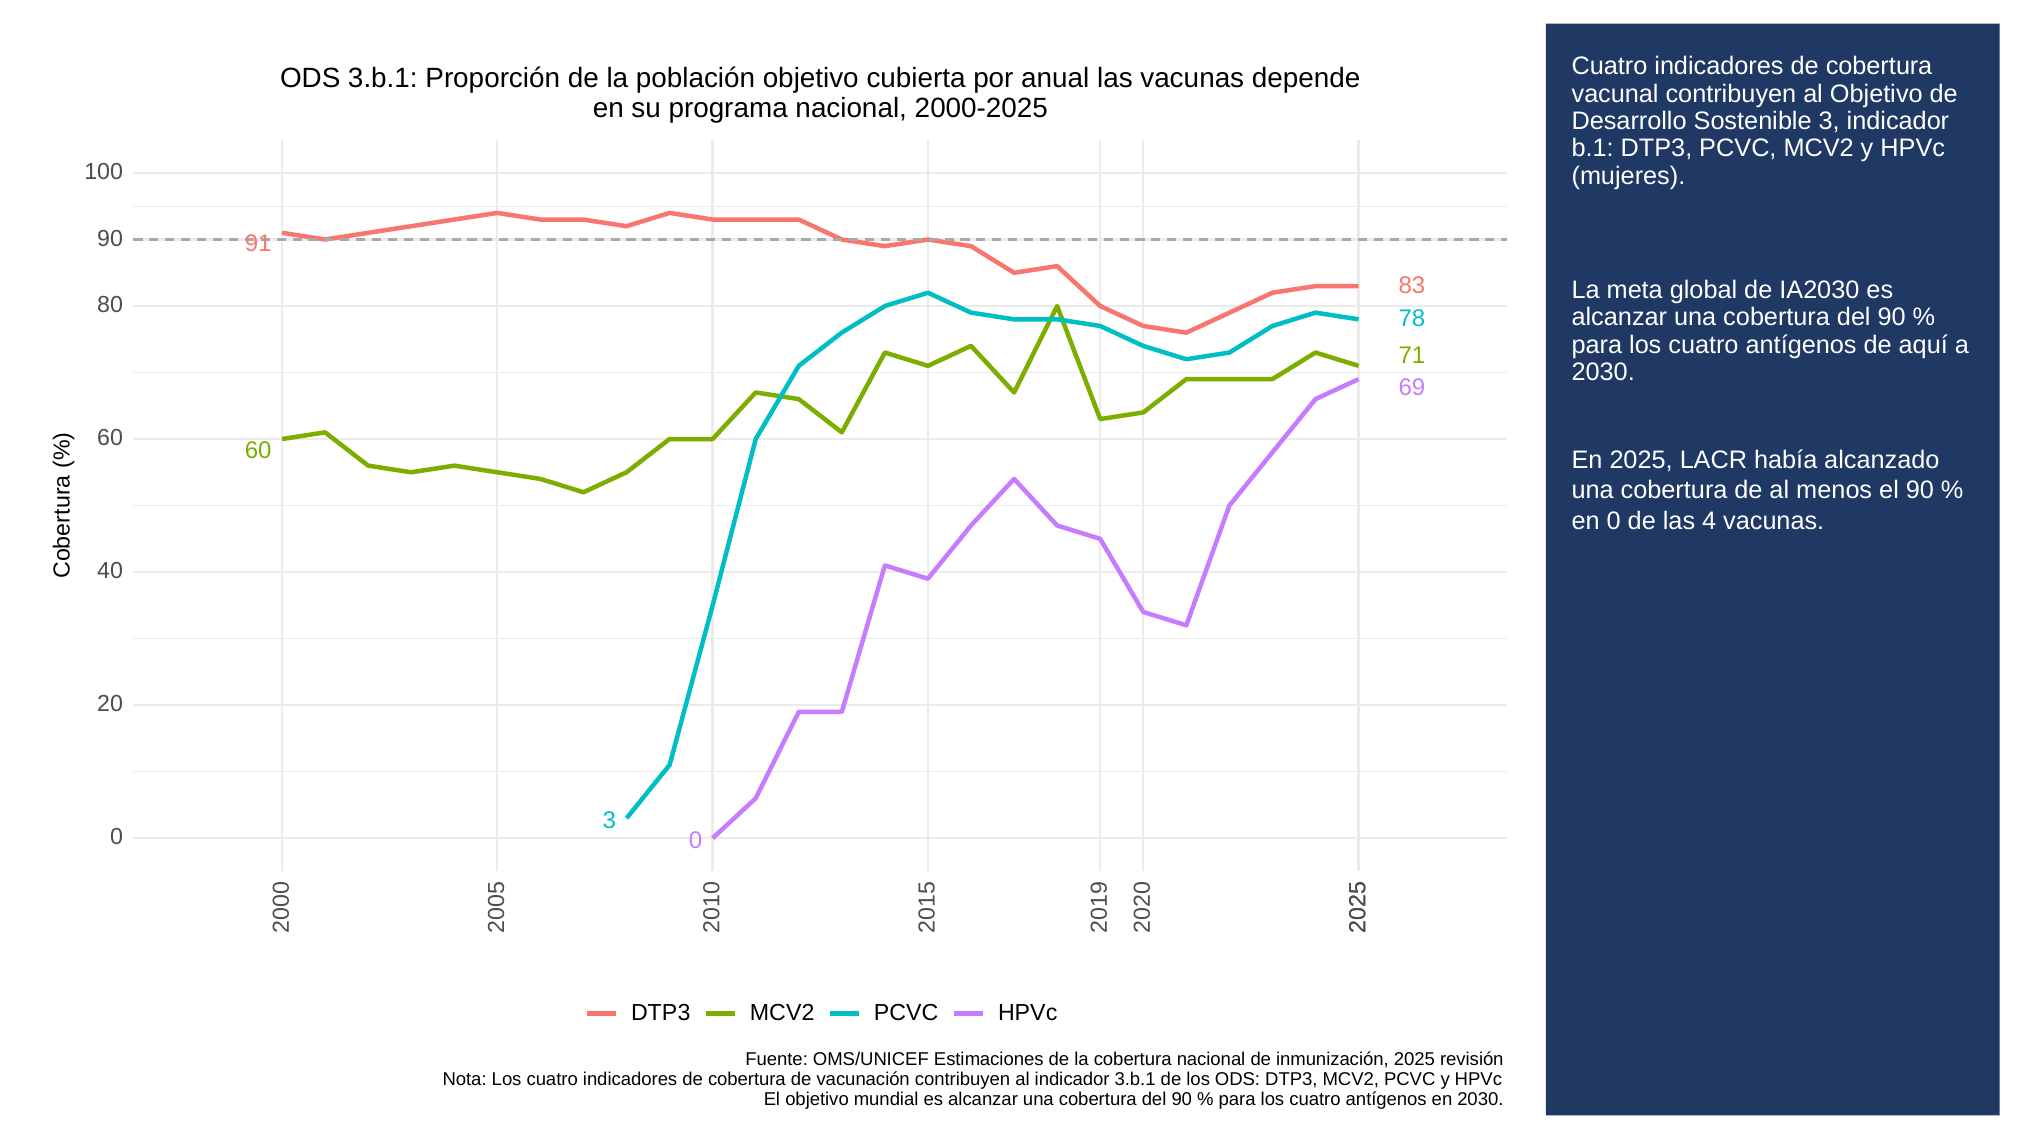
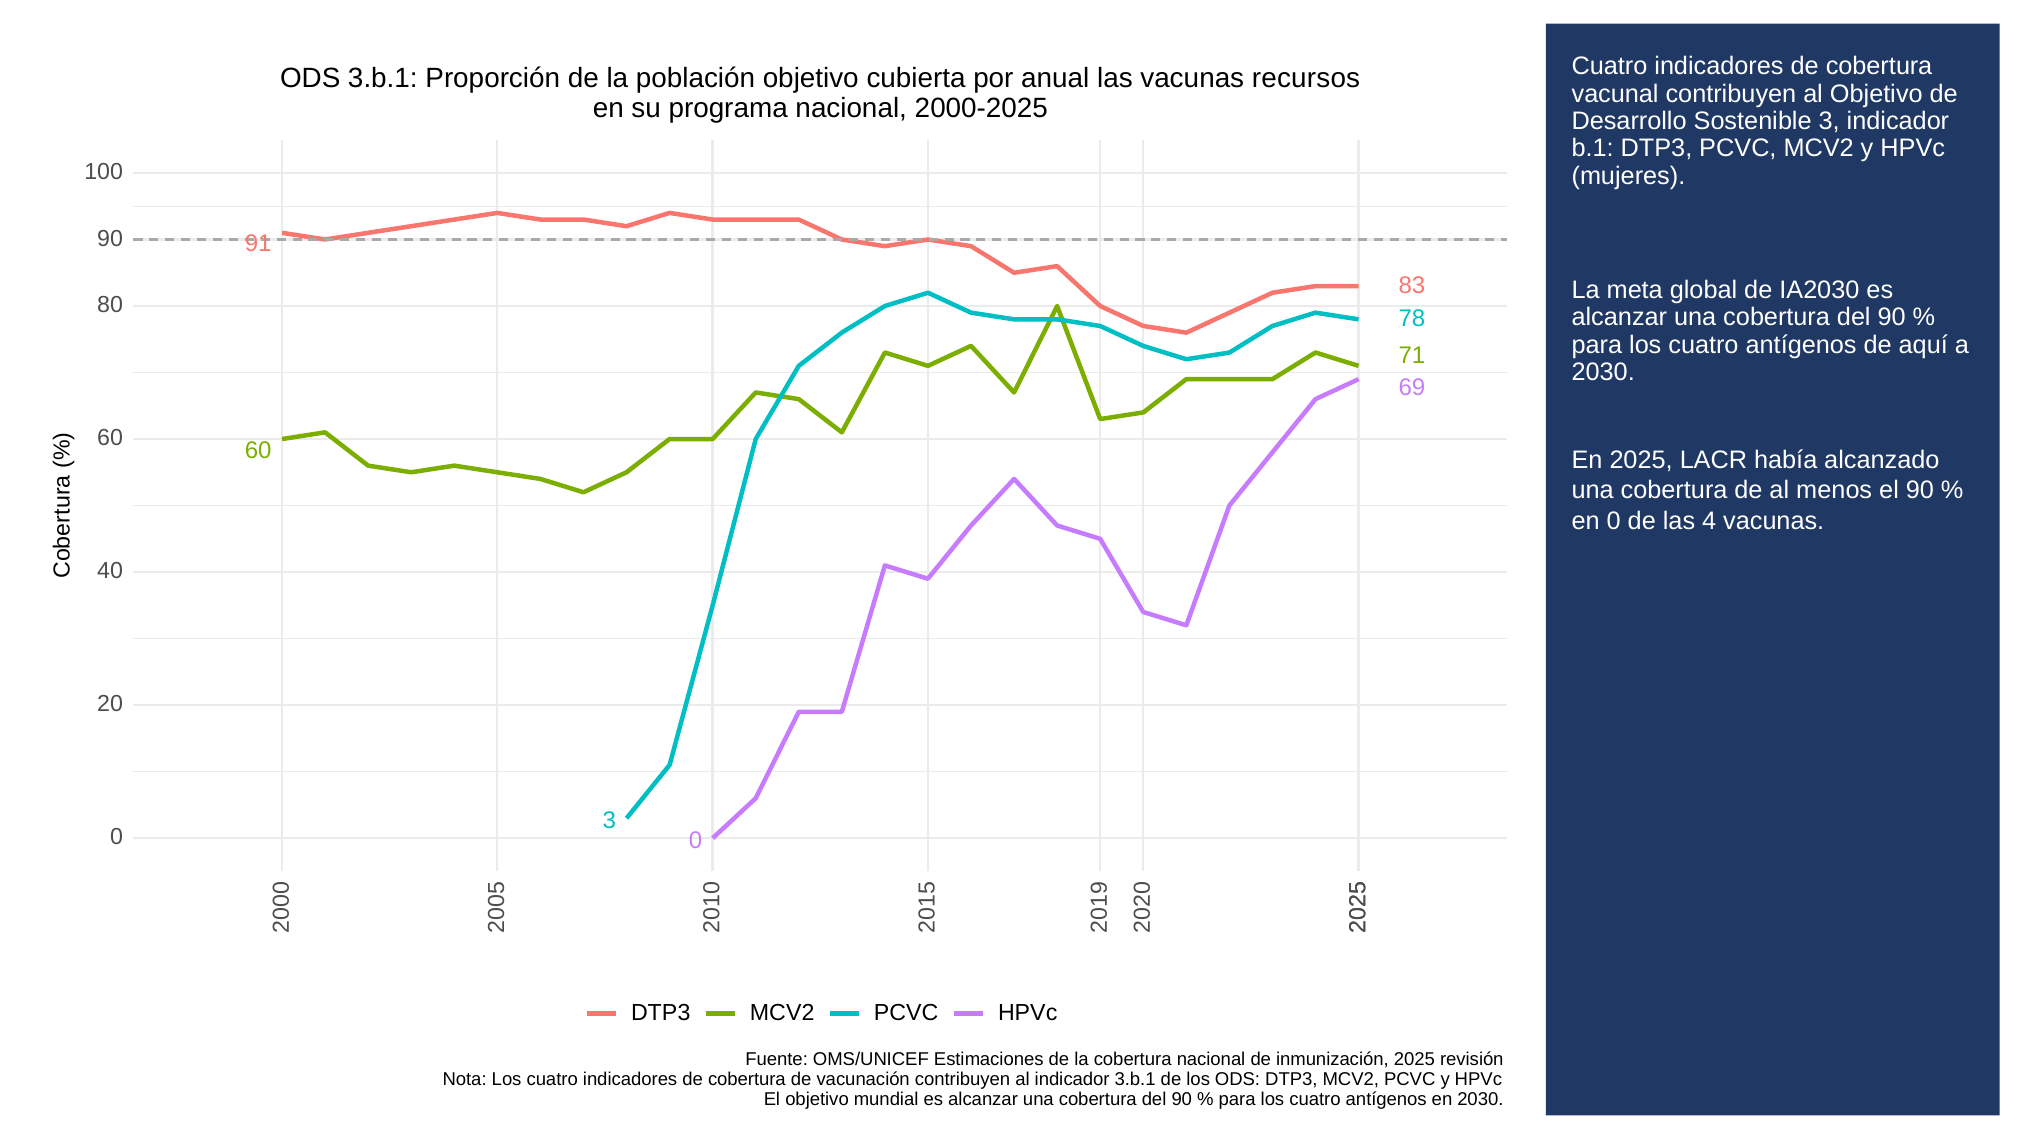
depende: depende -> recursos (1306, 78)
